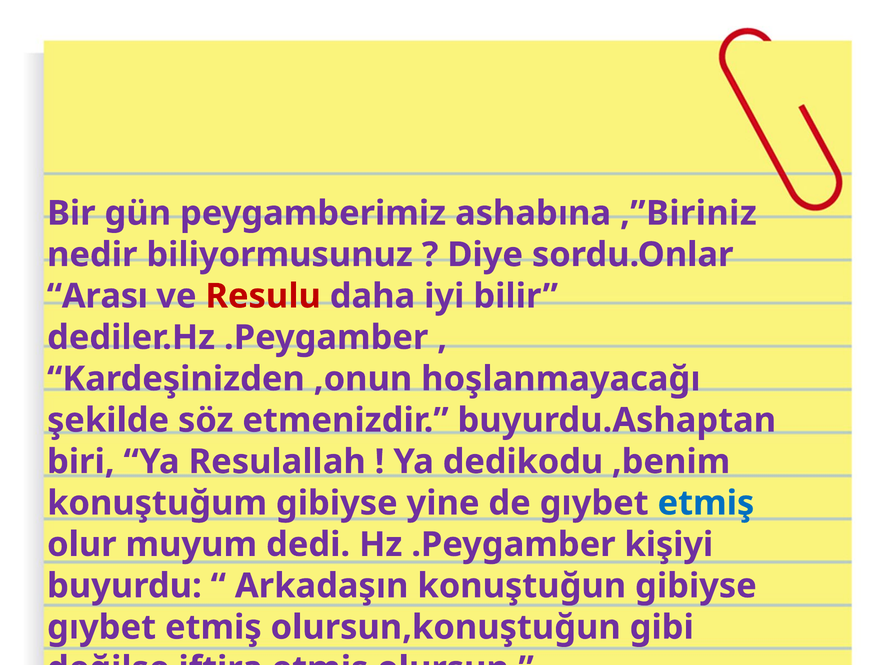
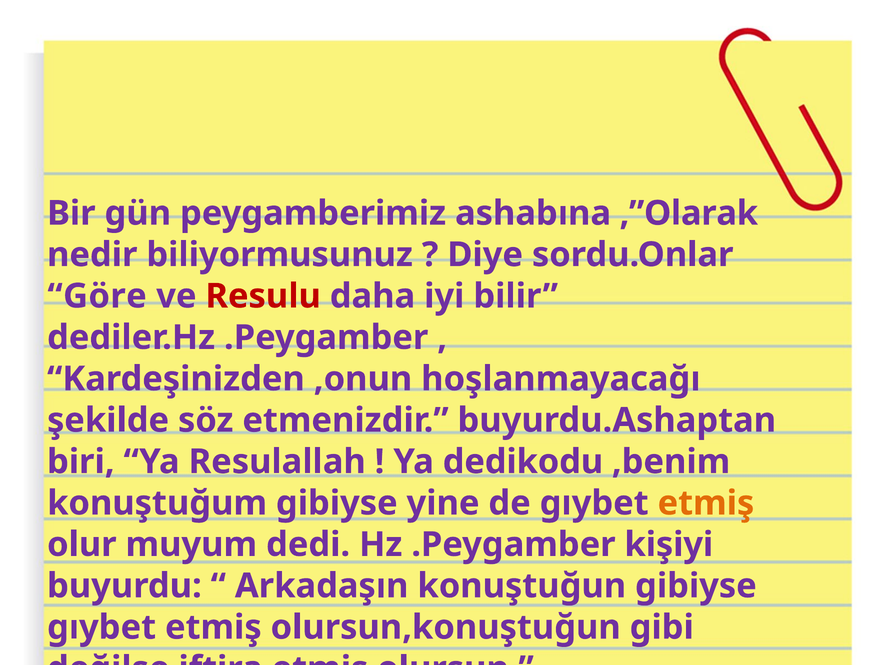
,”Biriniz: ,”Biriniz -> ,”Olarak (689, 213)
Arası: Arası -> Göre (97, 296)
etmiş colour: blue -> orange (706, 503)
